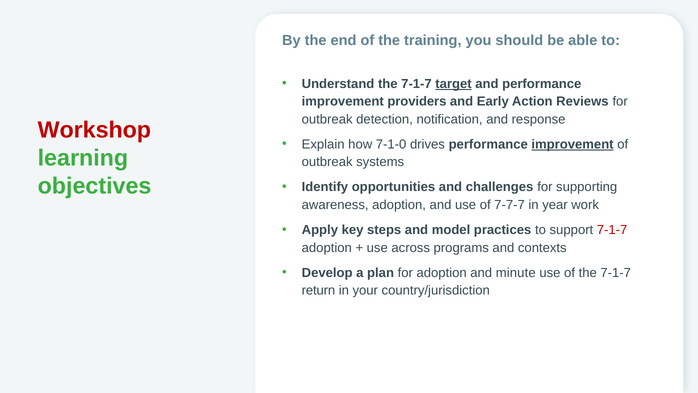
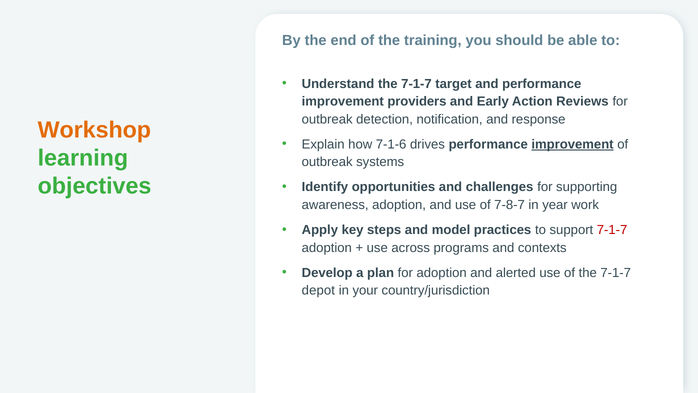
target underline: present -> none (454, 84)
Workshop colour: red -> orange (94, 130)
7-1-0: 7-1-0 -> 7-1-6 (391, 144)
7-7-7: 7-7-7 -> 7-8-7 (510, 205)
minute: minute -> alerted (516, 272)
return: return -> depot (318, 290)
